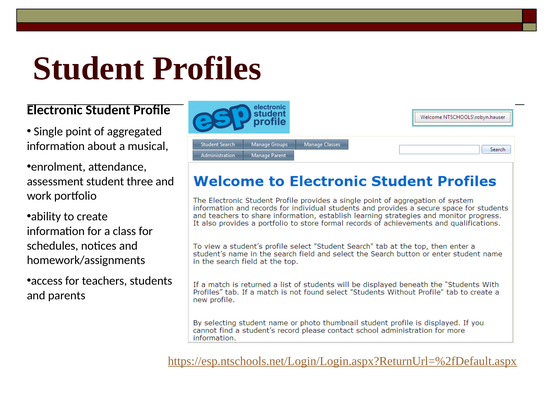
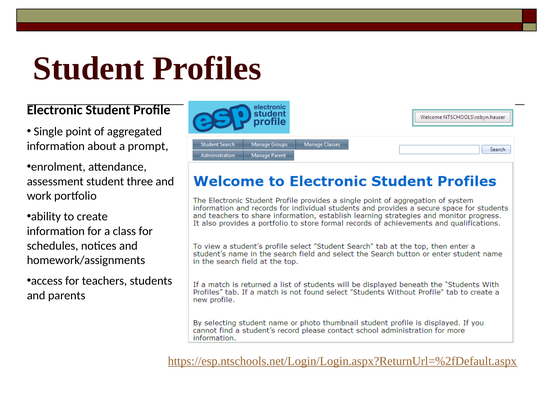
musical: musical -> prompt (148, 146)
